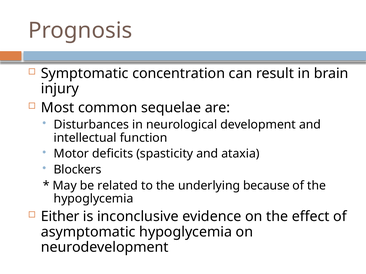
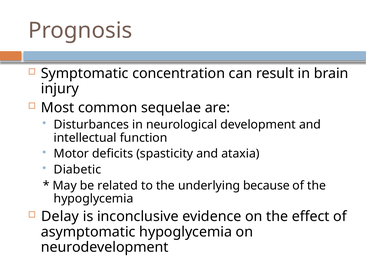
Blockers: Blockers -> Diabetic (77, 170)
Either: Either -> Delay (60, 217)
